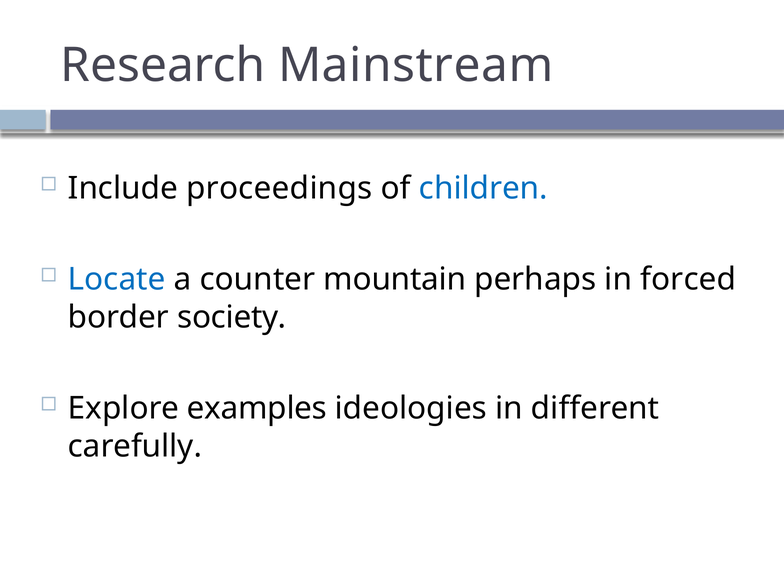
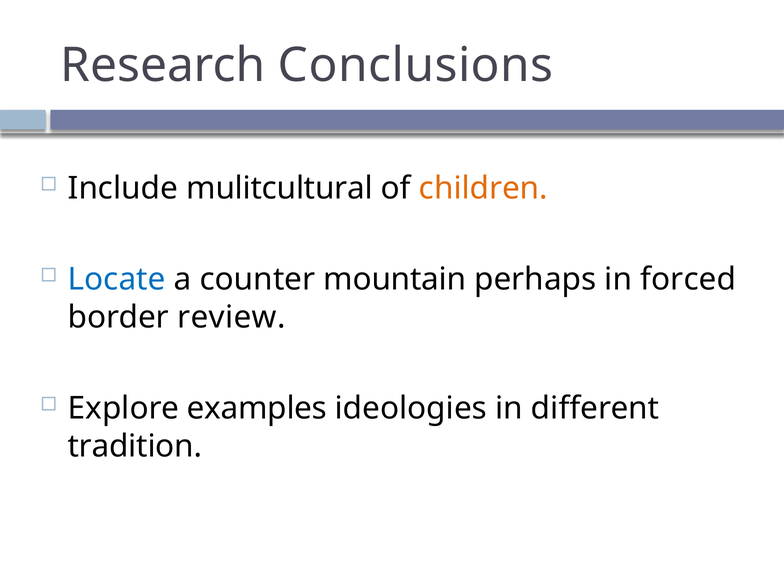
Mainstream: Mainstream -> Conclusions (416, 65)
proceedings: proceedings -> mulitcultural (280, 188)
children colour: blue -> orange (483, 188)
society: society -> review (231, 317)
carefully: carefully -> tradition (135, 446)
